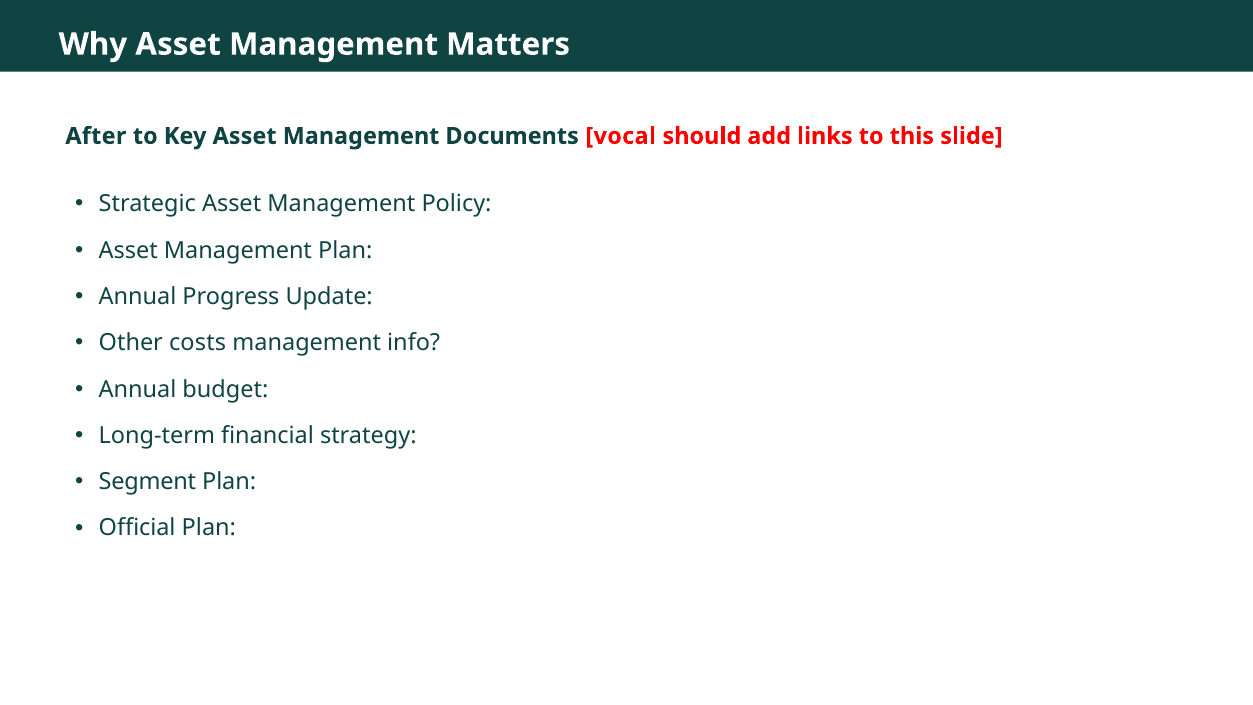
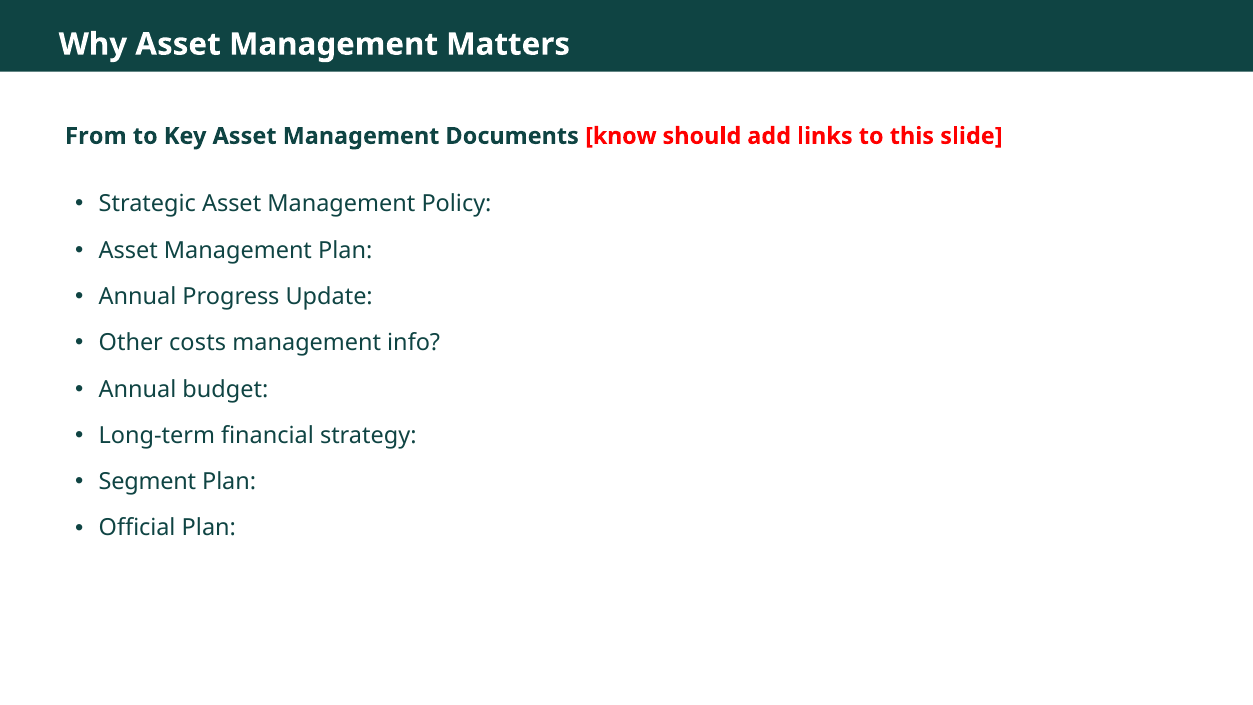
After: After -> From (96, 136)
vocal: vocal -> know (621, 136)
